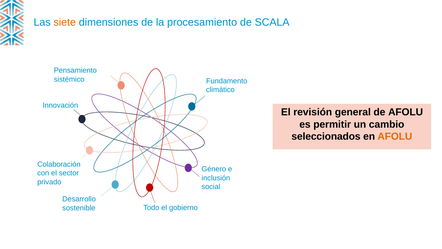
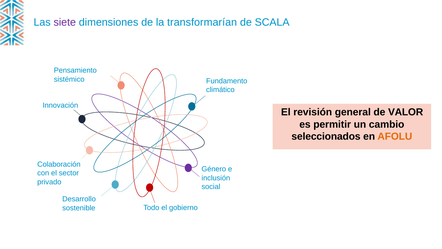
siete colour: orange -> purple (65, 22)
procesamiento: procesamiento -> transformarían (202, 22)
de AFOLU: AFOLU -> VALOR (406, 112)
